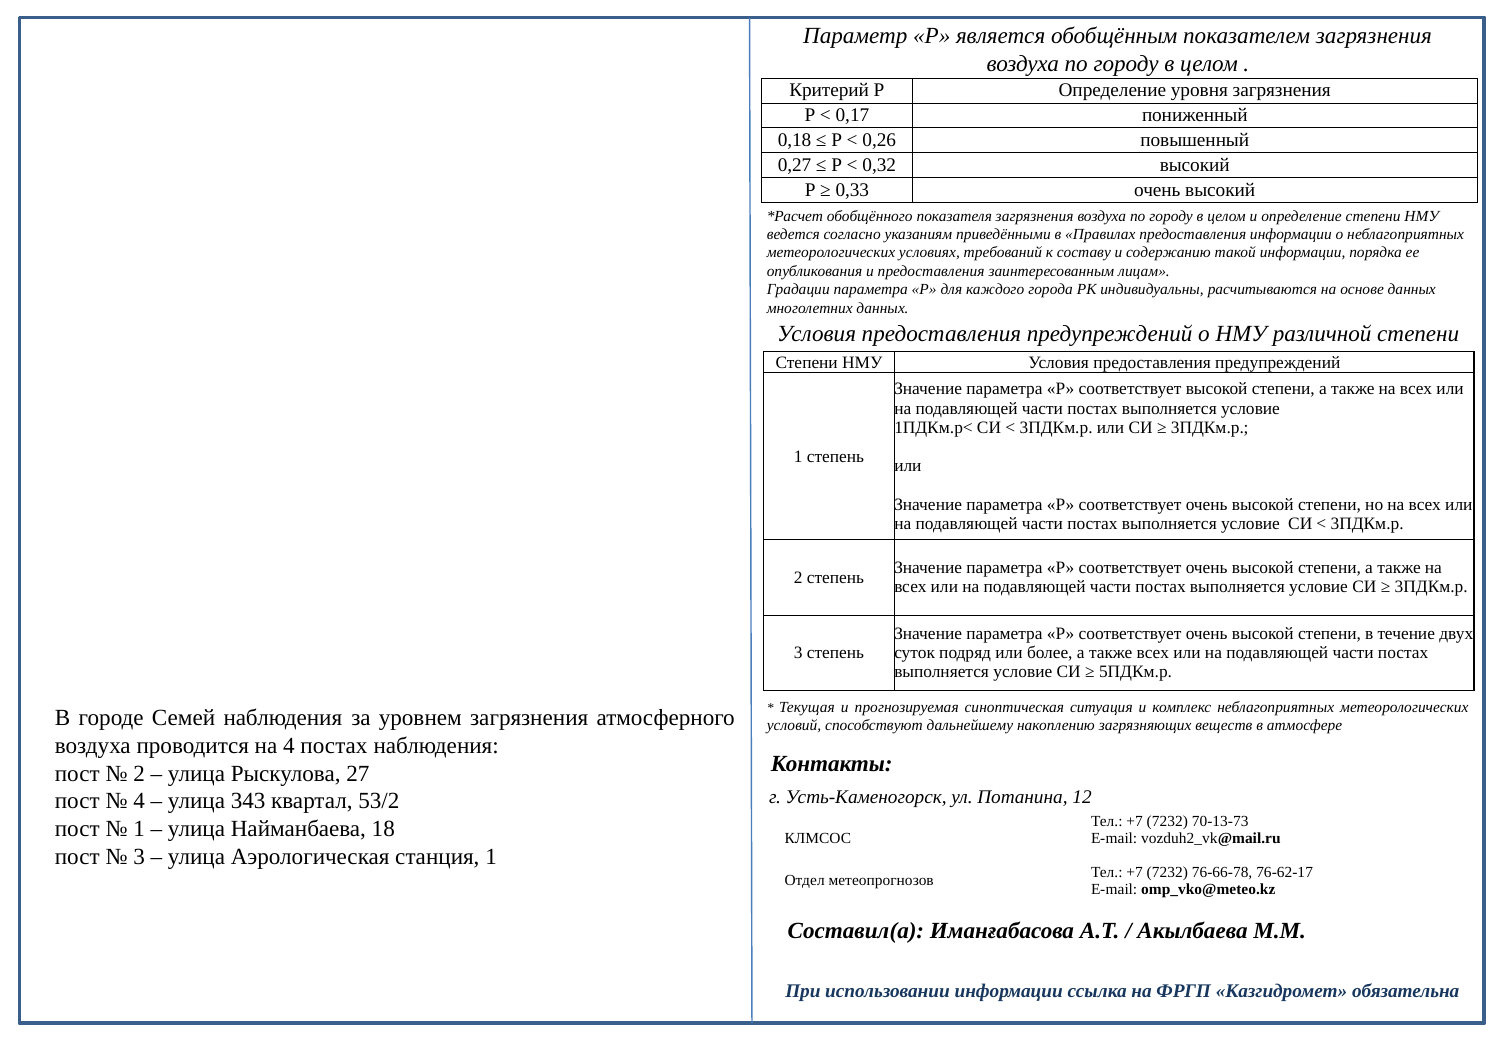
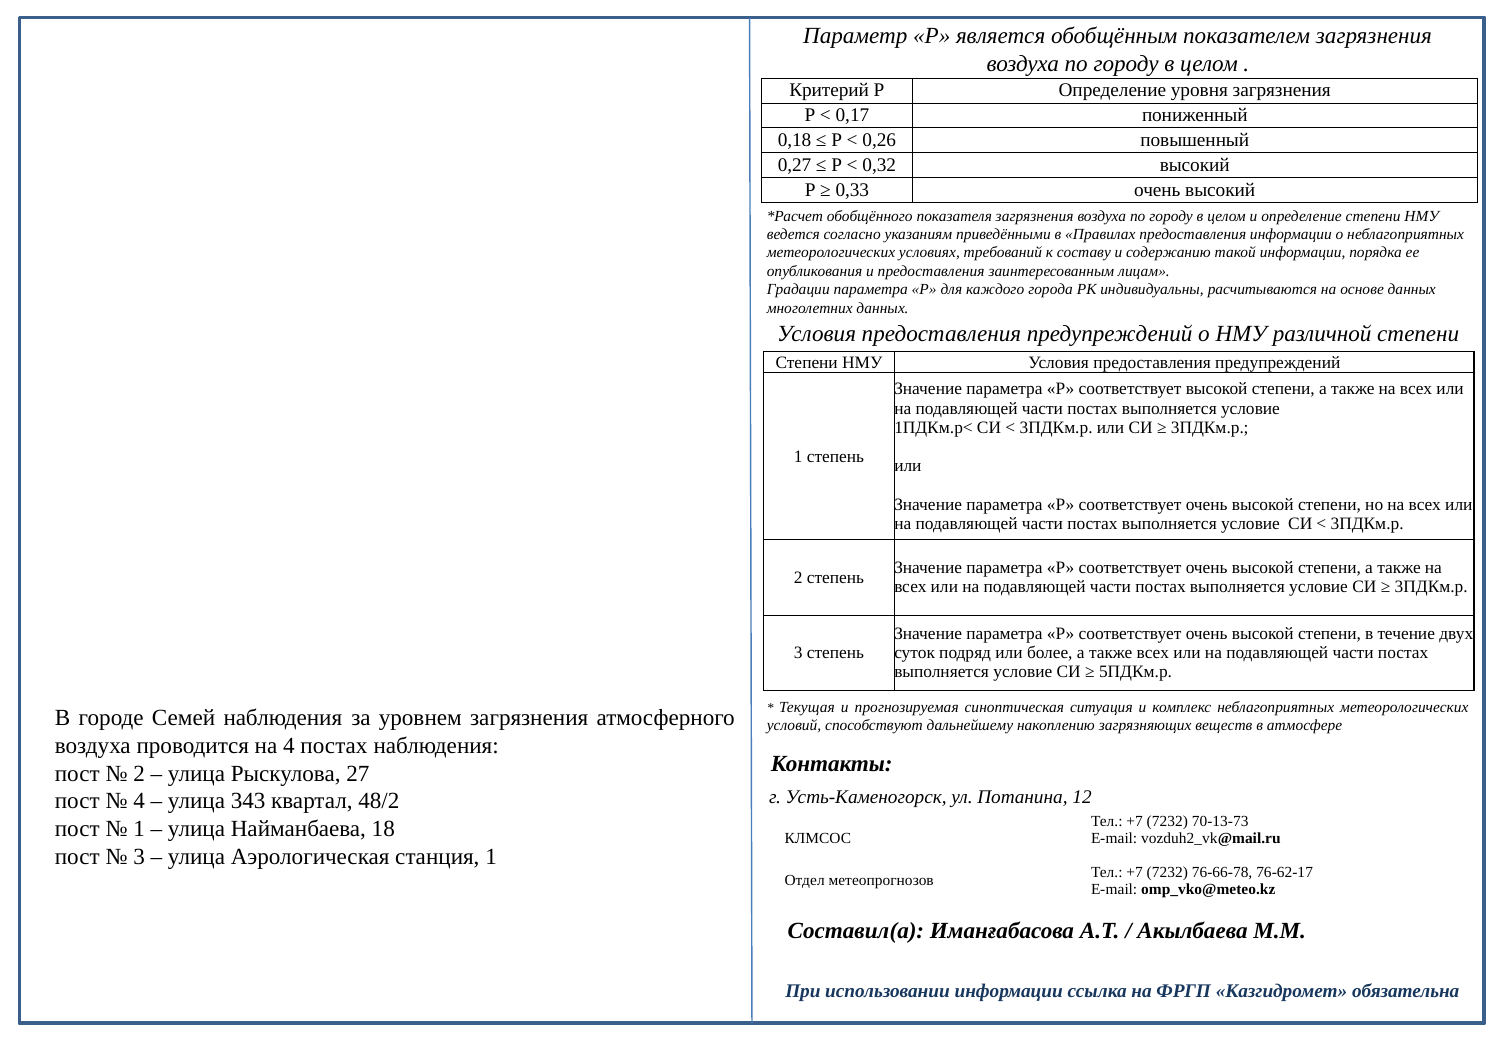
53/2: 53/2 -> 48/2 (379, 801)
